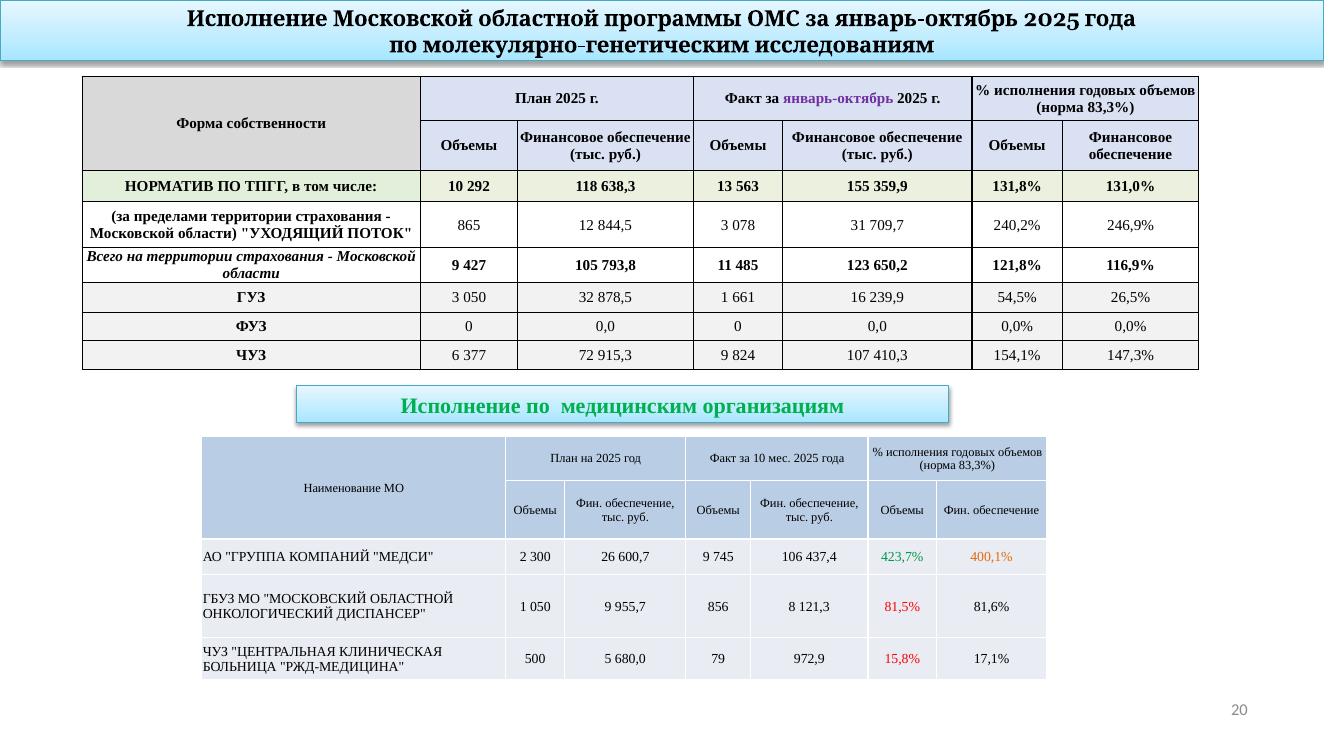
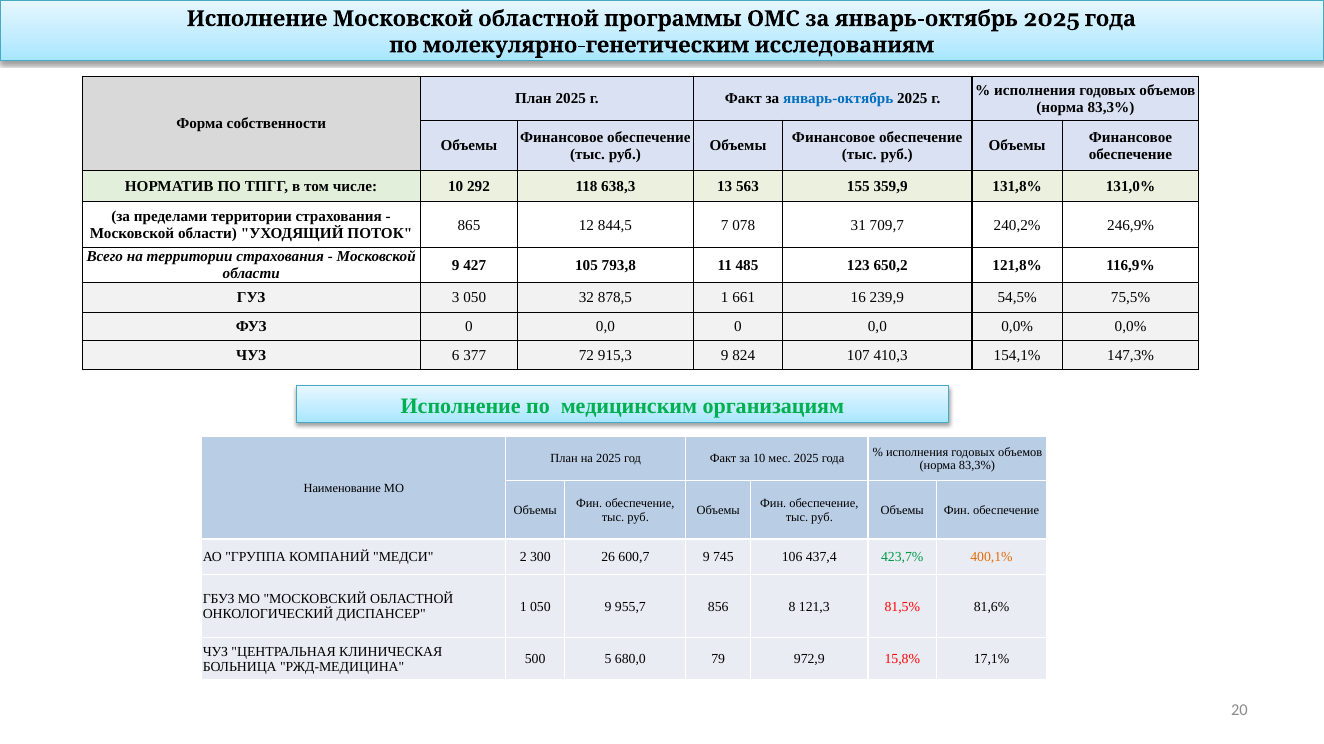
январь-октябрь colour: purple -> blue (838, 99)
844,5 3: 3 -> 7 (725, 225)
26,5%: 26,5% -> 75,5% (1131, 298)
